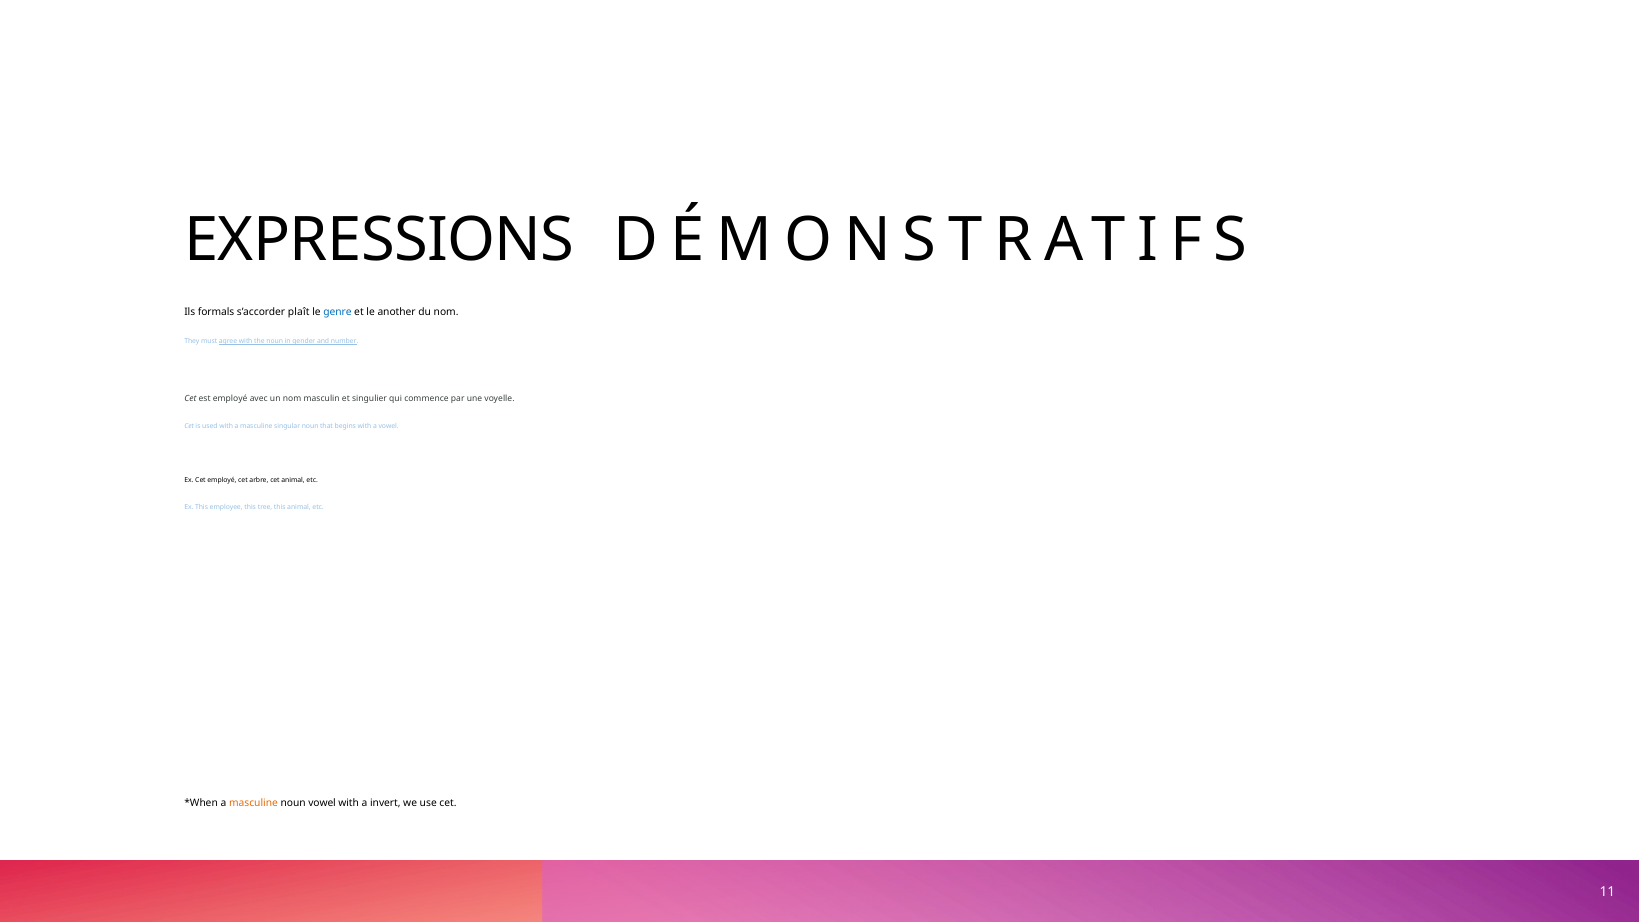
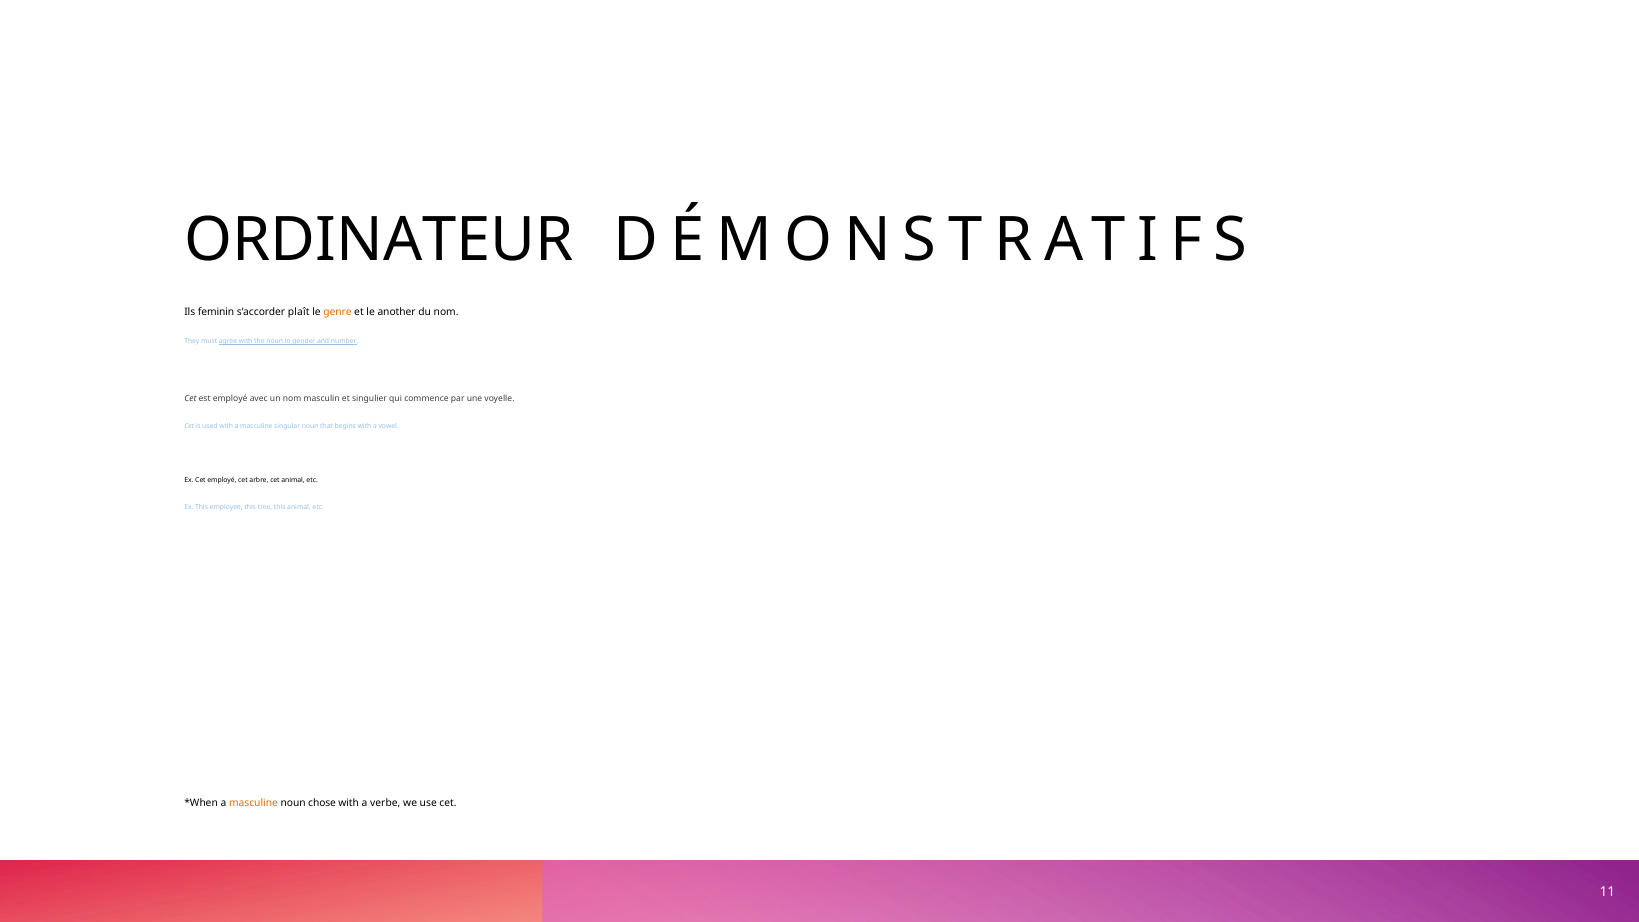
EXPRESSIONS: EXPRESSIONS -> ORDINATEUR (379, 240)
formals: formals -> feminin (216, 312)
genre colour: blue -> orange (337, 312)
noun vowel: vowel -> chose (322, 804)
invert: invert -> verbe (385, 804)
